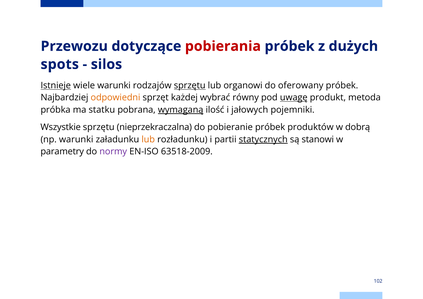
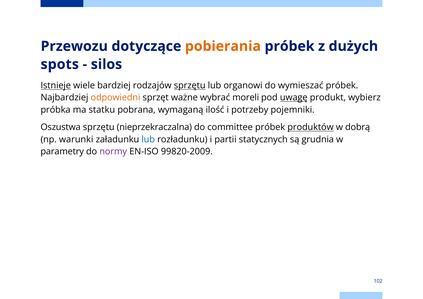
pobierania colour: red -> orange (223, 46)
wiele warunki: warunki -> bardziej (114, 86)
oferowany: oferowany -> wymieszać (301, 86)
każdej: każdej -> ważne (184, 98)
równy: równy -> moreli (246, 98)
metoda: metoda -> wybierz (364, 98)
wymaganą underline: present -> none (181, 110)
jałowych: jałowych -> potrzeby (250, 110)
Wszystkie: Wszystkie -> Oszustwa (61, 127)
pobieranie: pobieranie -> committee (230, 127)
produktów underline: none -> present (311, 127)
lub colour: orange -> blue (148, 139)
statycznych underline: present -> none (263, 139)
stanowi: stanowi -> grudnia (318, 139)
63518-2009: 63518-2009 -> 99820-2009 (187, 151)
